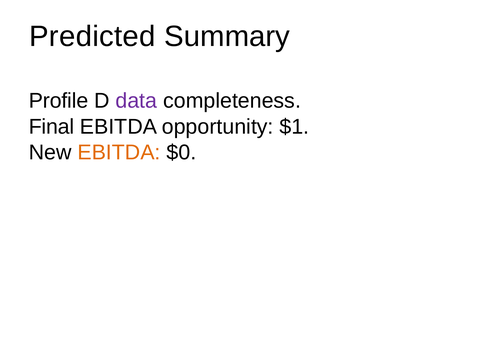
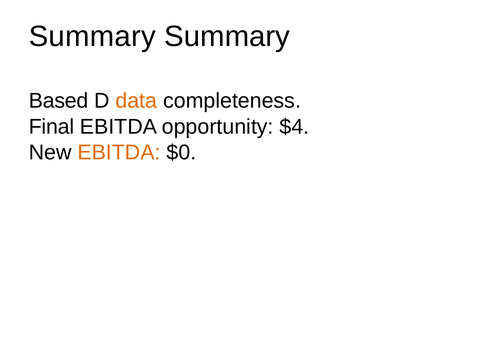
Predicted: Predicted -> Summary (92, 37)
Profile: Profile -> Based (59, 101)
data colour: purple -> orange (136, 101)
$1: $1 -> $4 (294, 127)
